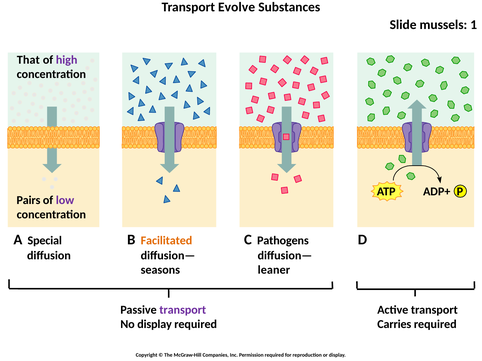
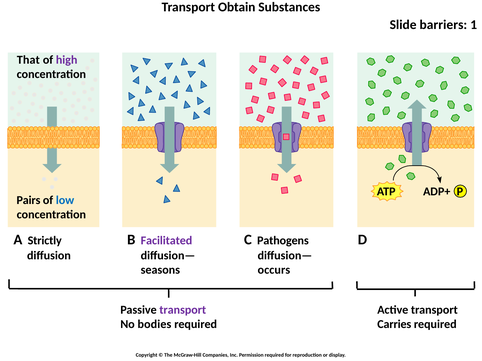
Evolve: Evolve -> Obtain (237, 7)
mussels: mussels -> barriers (443, 25)
low colour: purple -> blue (65, 200)
Special: Special -> Strictly (45, 241)
Facilitated colour: orange -> purple (166, 241)
leaner: leaner -> occurs (274, 270)
No display: display -> bodies (154, 325)
